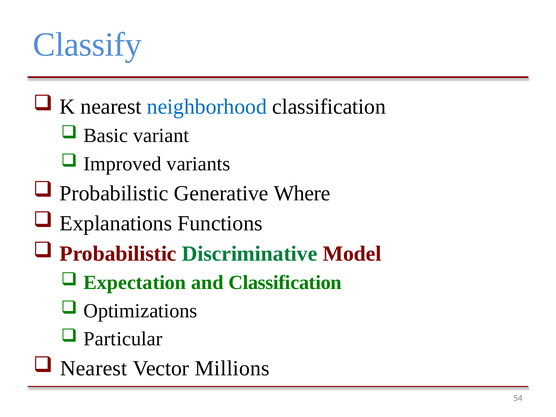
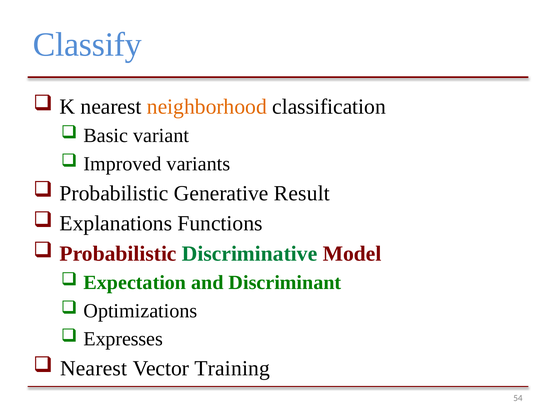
neighborhood colour: blue -> orange (207, 107)
Where: Where -> Result (302, 193)
and Classification: Classification -> Discriminant (285, 283)
Particular: Particular -> Expresses (123, 339)
Millions: Millions -> Training (232, 368)
